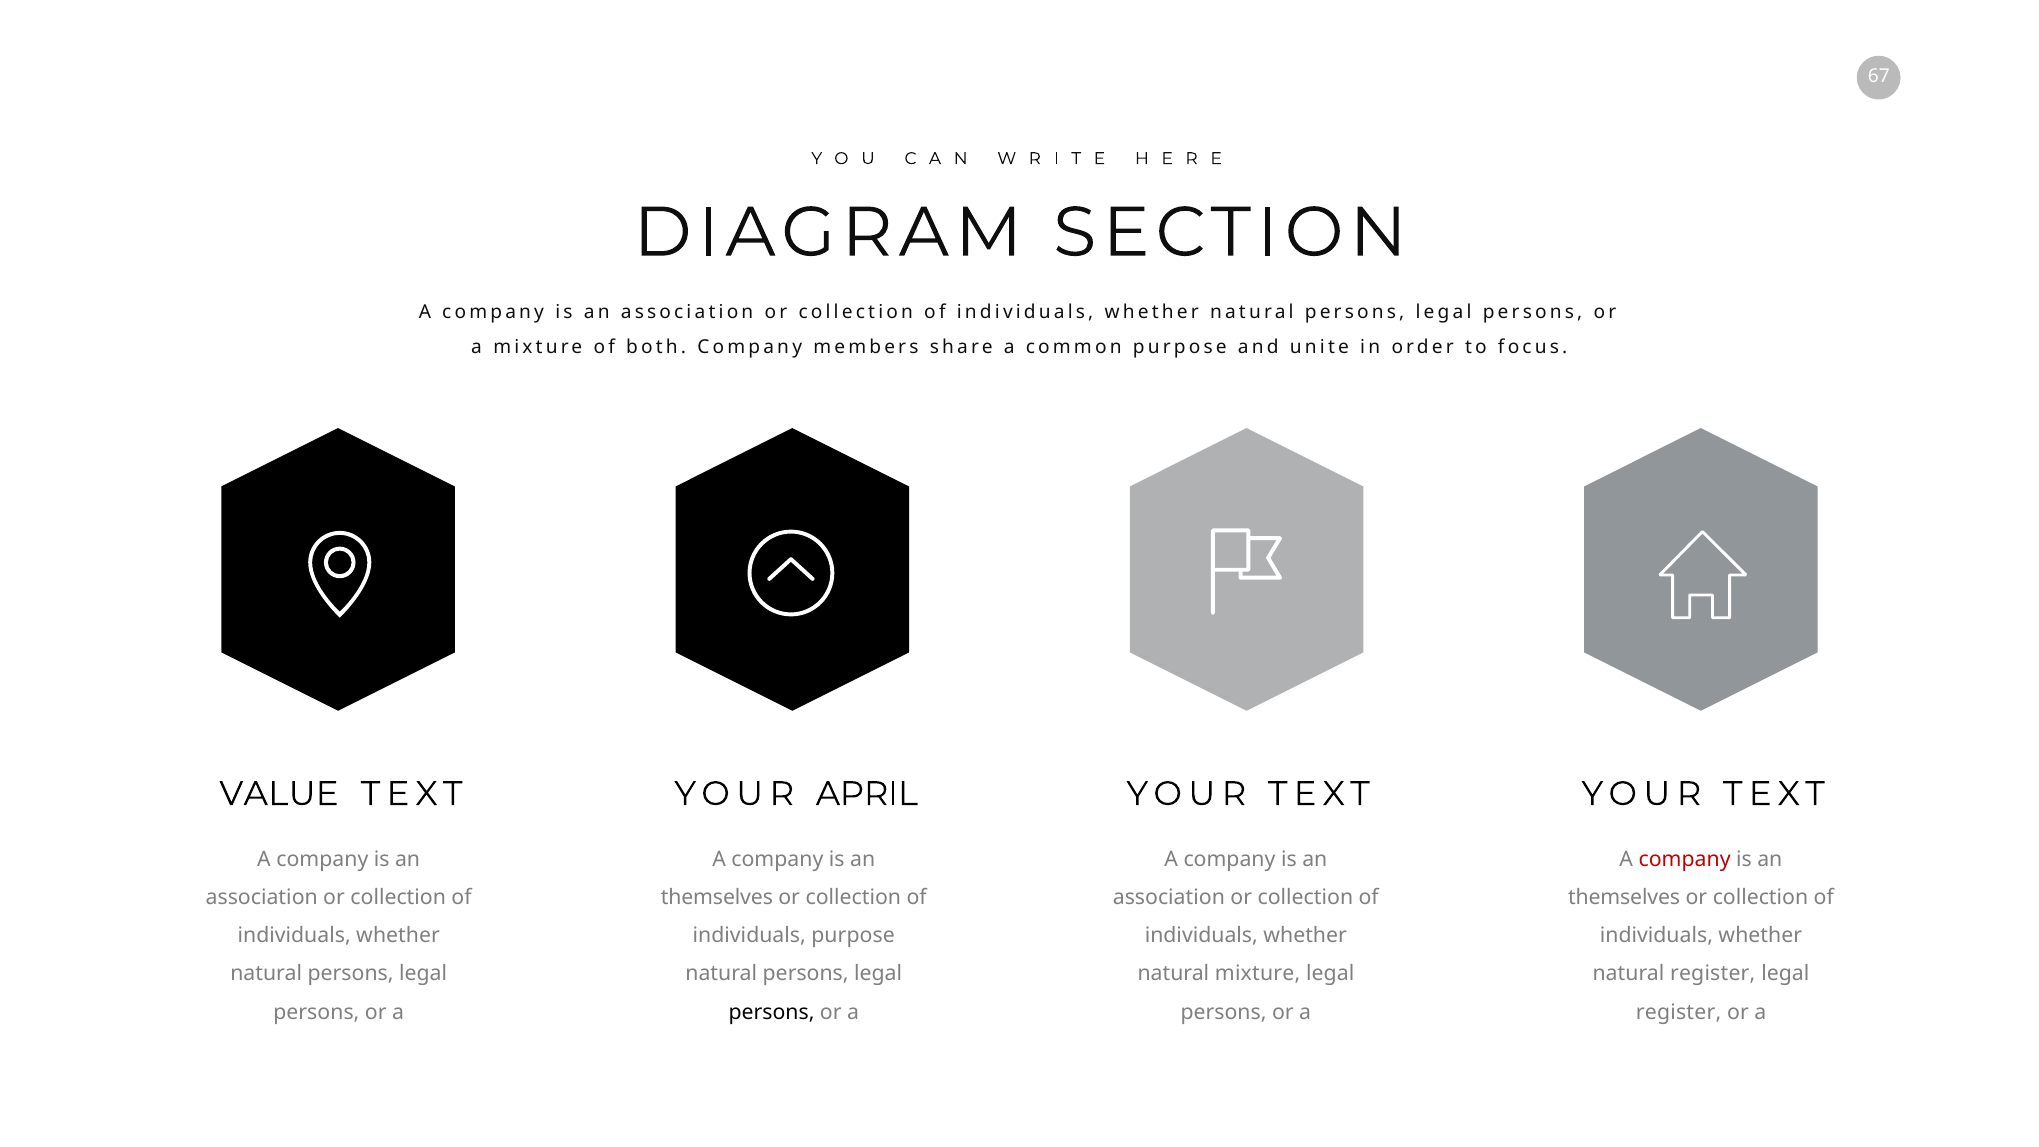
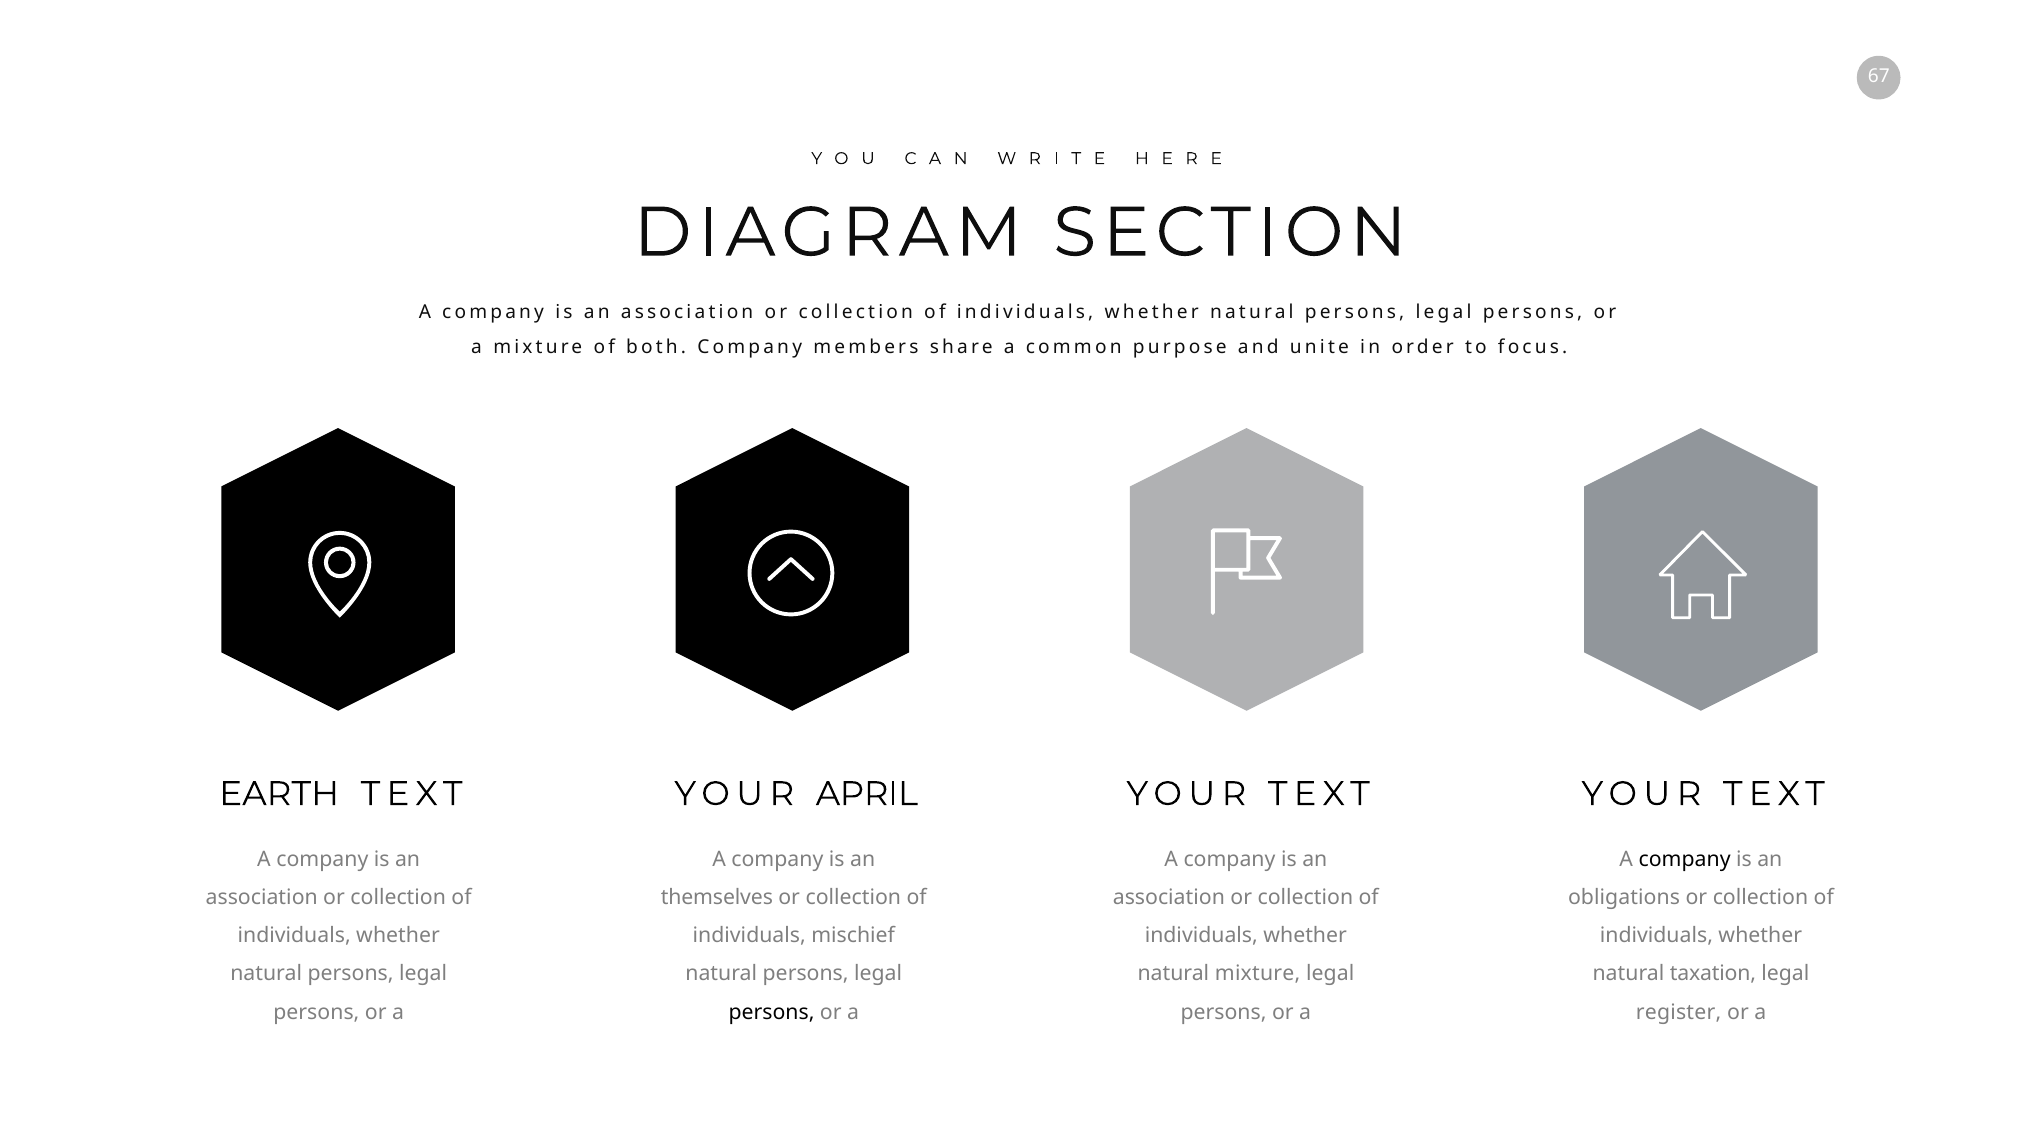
VALUE: VALUE -> EARTH (279, 794)
company colour: red -> black (1685, 859)
themselves: themselves -> obligations (1624, 898)
individuals purpose: purpose -> mischief (853, 936)
natural register: register -> taxation (1713, 974)
